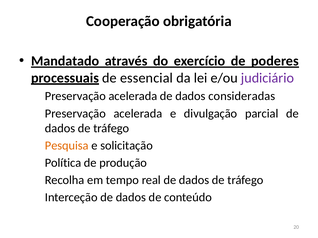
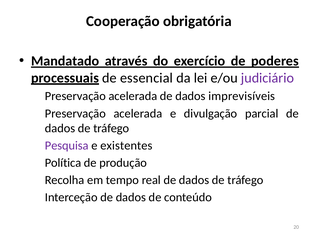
consideradas: consideradas -> imprevisíveis (242, 96)
Pesquisa colour: orange -> purple (67, 146)
solicitação: solicitação -> existentes (126, 146)
